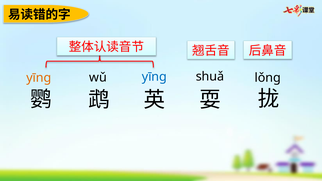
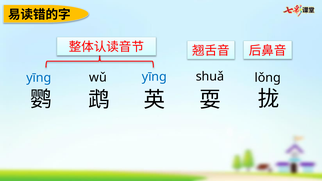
yīng colour: orange -> blue (39, 78)
